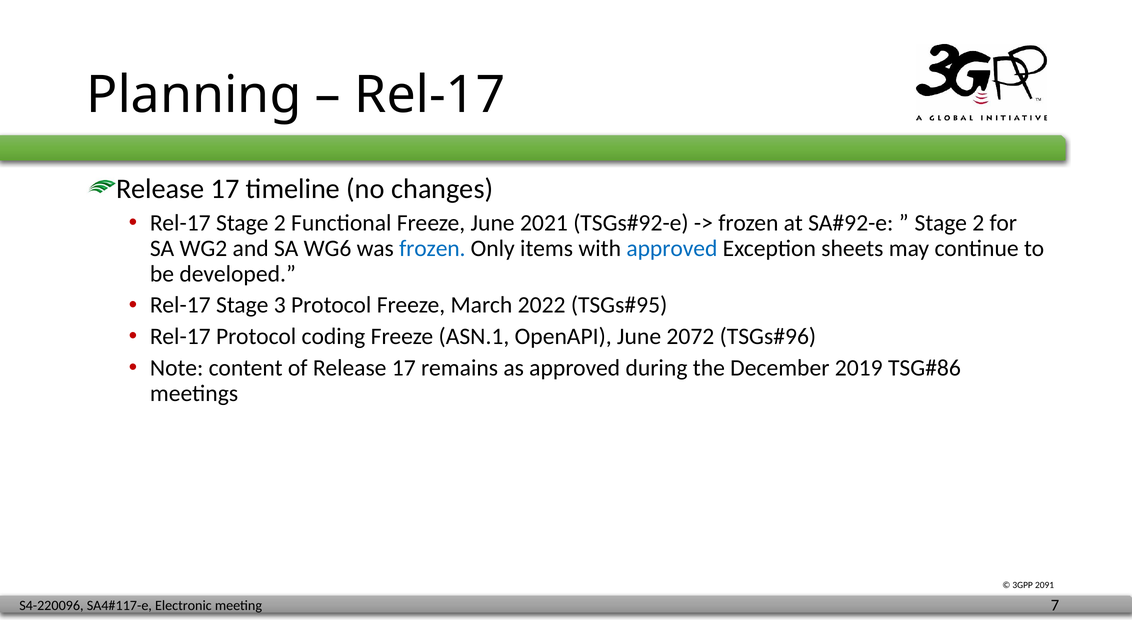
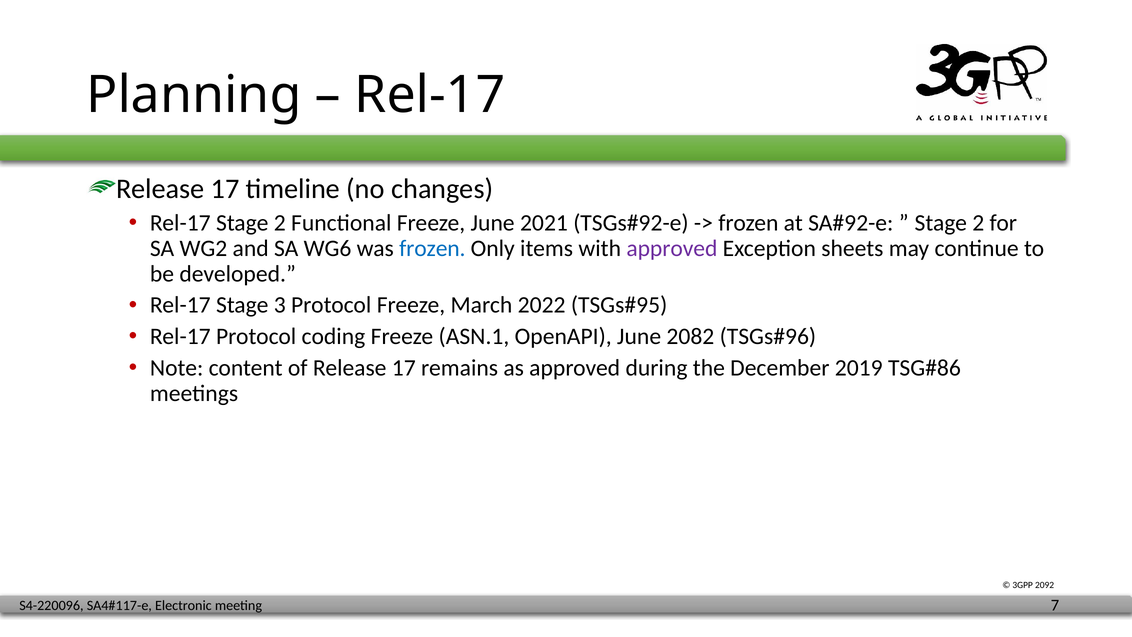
approved colour: blue -> purple (672, 248)
2072: 2072 -> 2082 (690, 336)
2091: 2091 -> 2092 (1045, 585)
